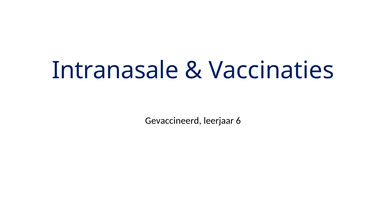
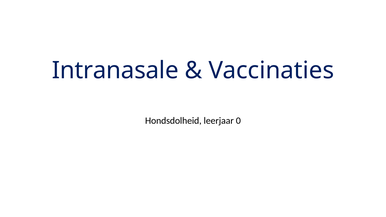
Gevaccineerd: Gevaccineerd -> Hondsdolheid (173, 121)
6: 6 -> 0 (238, 121)
